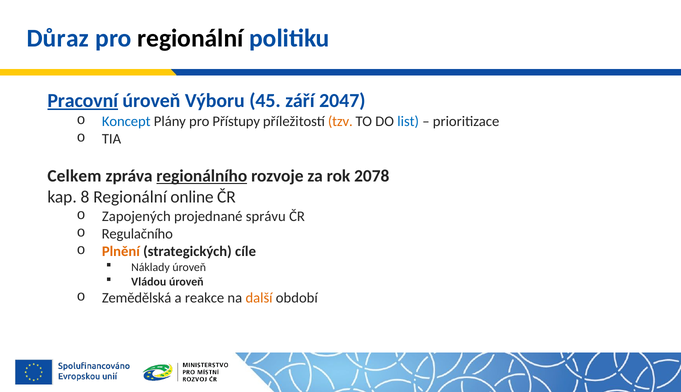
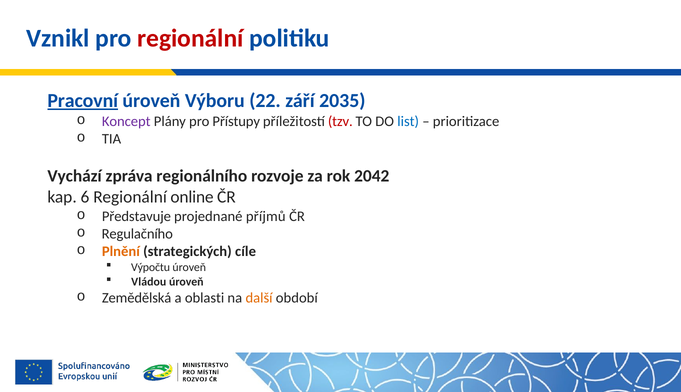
Důraz: Důraz -> Vznikl (58, 38)
regionální colour: black -> red (190, 38)
45: 45 -> 22 (265, 101)
2047: 2047 -> 2035 (342, 101)
Koncept colour: blue -> purple (126, 121)
tzv colour: orange -> red (340, 121)
Celkem: Celkem -> Vychází (75, 176)
regionálního underline: present -> none (202, 176)
2078: 2078 -> 2042 (372, 176)
8: 8 -> 6 (85, 197)
Zapojených: Zapojených -> Představuje (136, 216)
správu: správu -> příjmů (266, 216)
Náklady: Náklady -> Výpočtu (151, 268)
reakce: reakce -> oblasti (205, 298)
